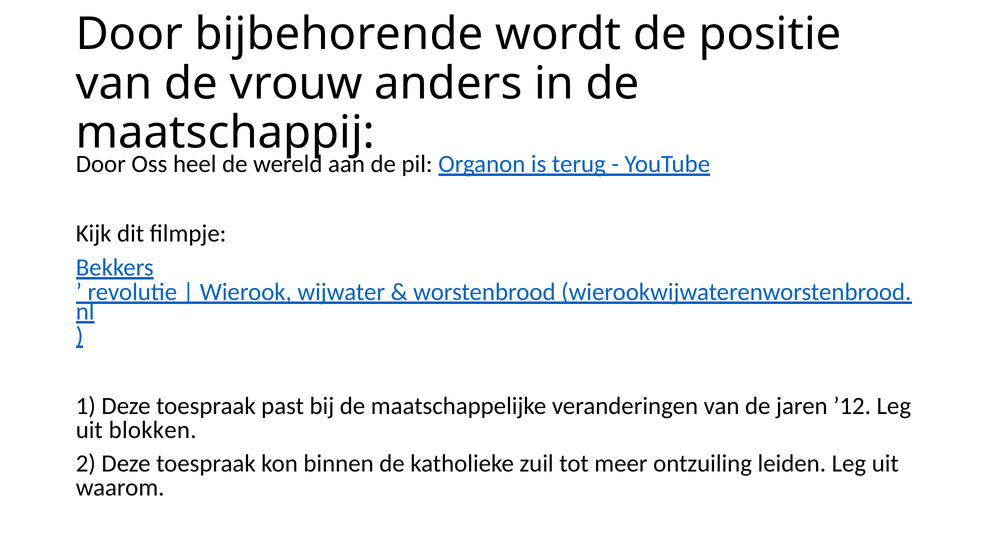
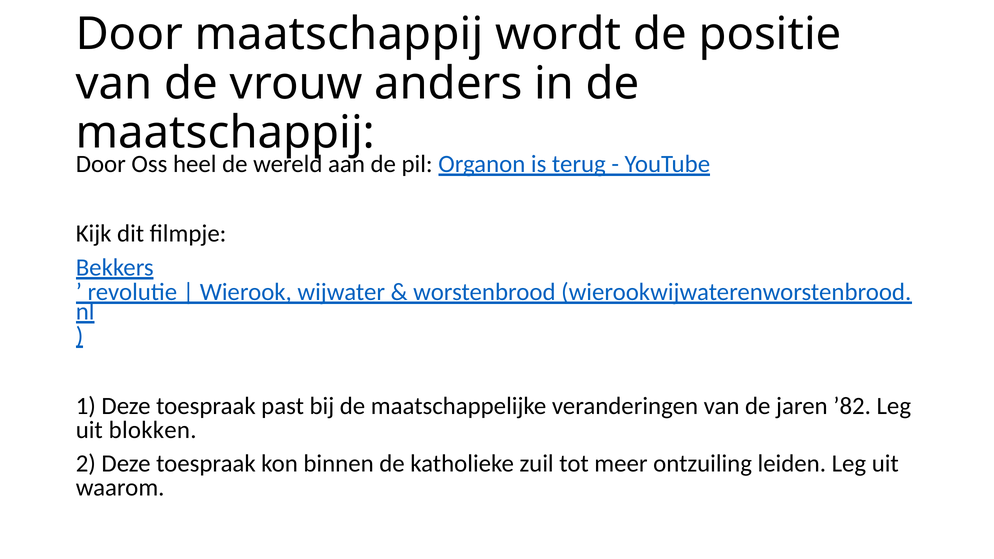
Door bijbehorende: bijbehorende -> maatschappij (339, 34)
’12: ’12 -> ’82 (852, 406)
